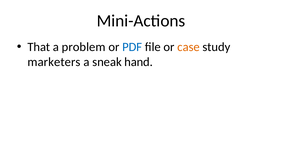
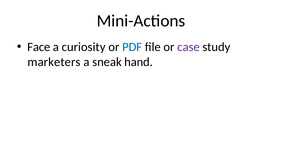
That: That -> Face (39, 47)
problem: problem -> curiosity (84, 47)
case colour: orange -> purple (189, 47)
